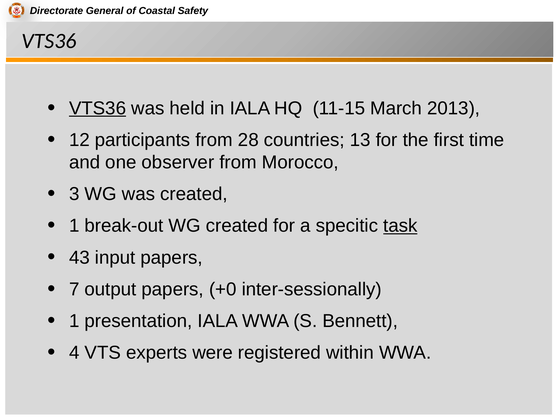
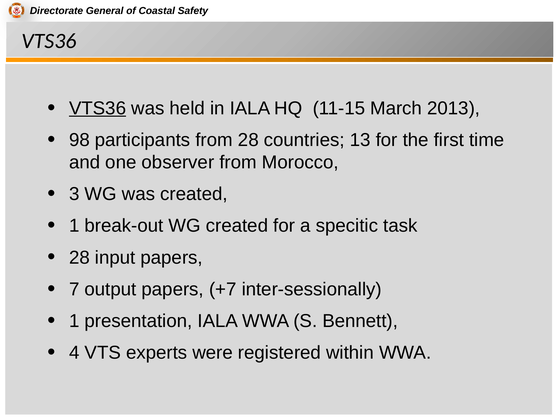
12: 12 -> 98 (79, 140)
task underline: present -> none (400, 226)
43: 43 -> 28 (79, 258)
+0: +0 -> +7 (223, 289)
